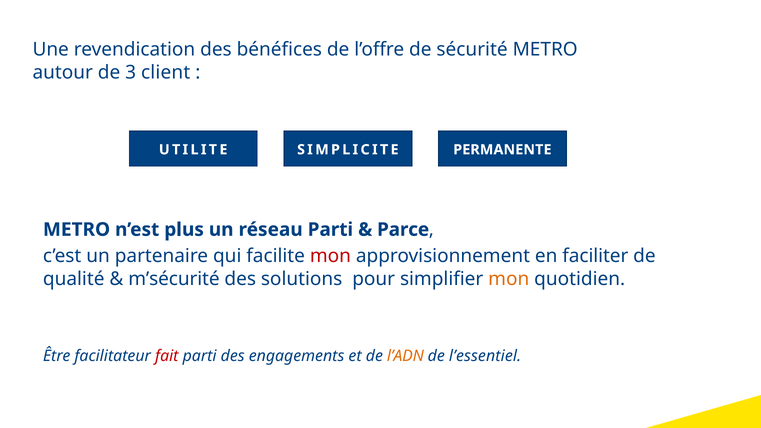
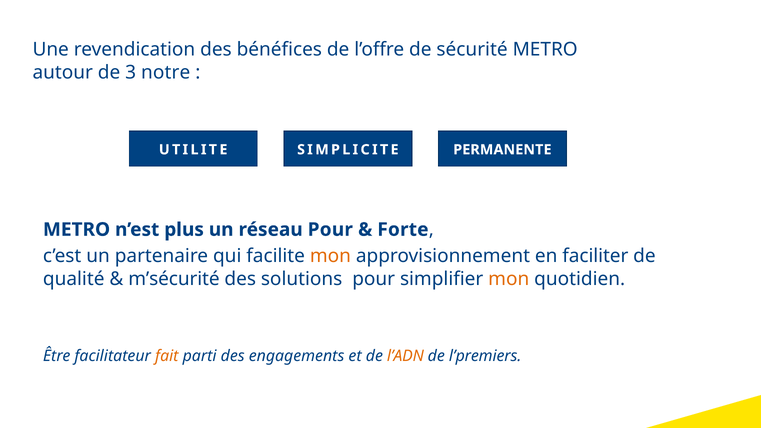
client: client -> notre (166, 73)
réseau Parti: Parti -> Pour (330, 230)
Parce: Parce -> Forte (403, 230)
mon colour: red -> orange (330, 256)
fait colour: red -> orange (167, 356)
l’essentiel: l’essentiel -> l’premiers (485, 356)
